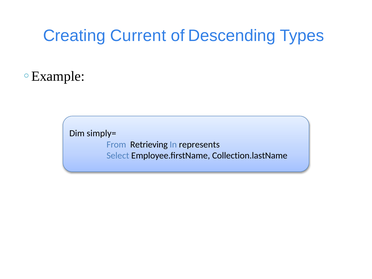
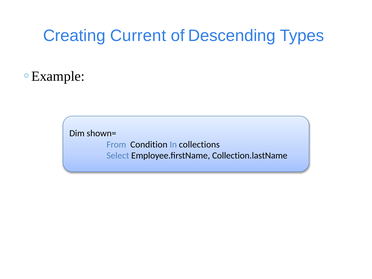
simply=: simply= -> shown= (101, 133)
Retrieving: Retrieving -> Condition (149, 145)
represents: represents -> collections (199, 145)
